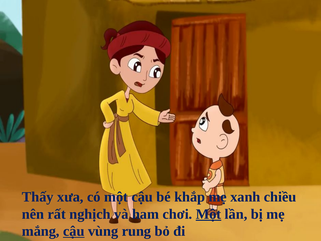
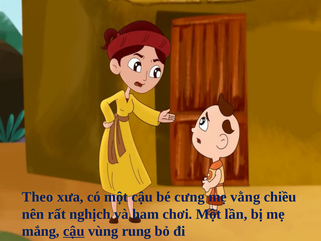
Thấy: Thấy -> Theo (38, 197)
khắp: khắp -> cưng (190, 197)
xanh: xanh -> vằng (245, 197)
Một underline: present -> none (209, 214)
